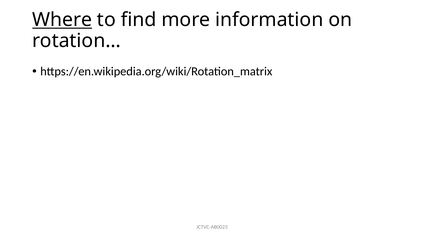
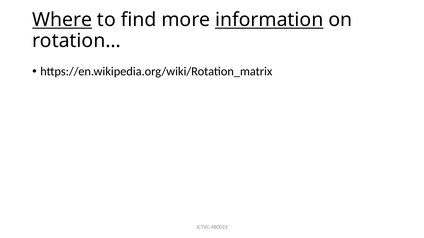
information underline: none -> present (269, 20)
